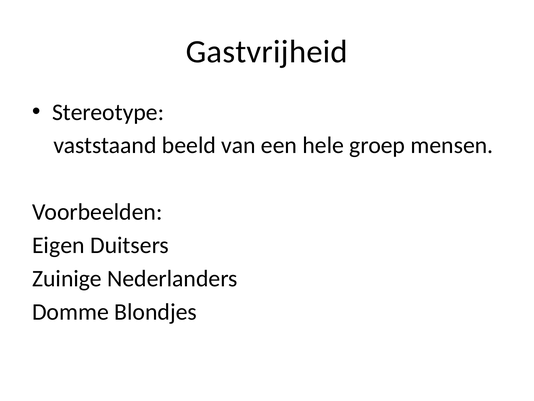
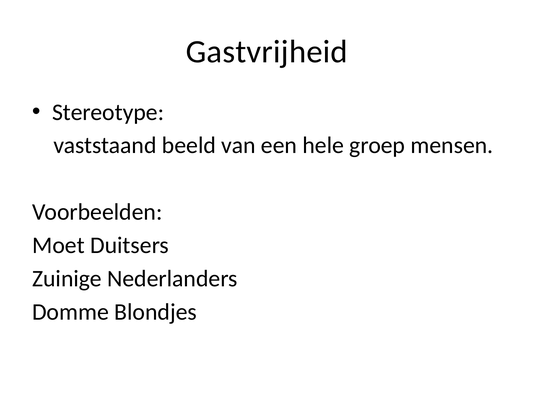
Eigen: Eigen -> Moet (58, 245)
